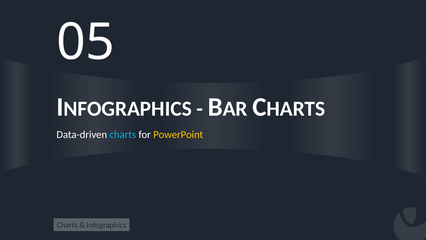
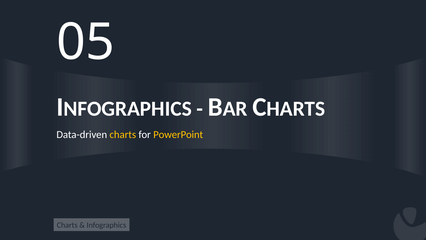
charts colour: light blue -> yellow (123, 135)
